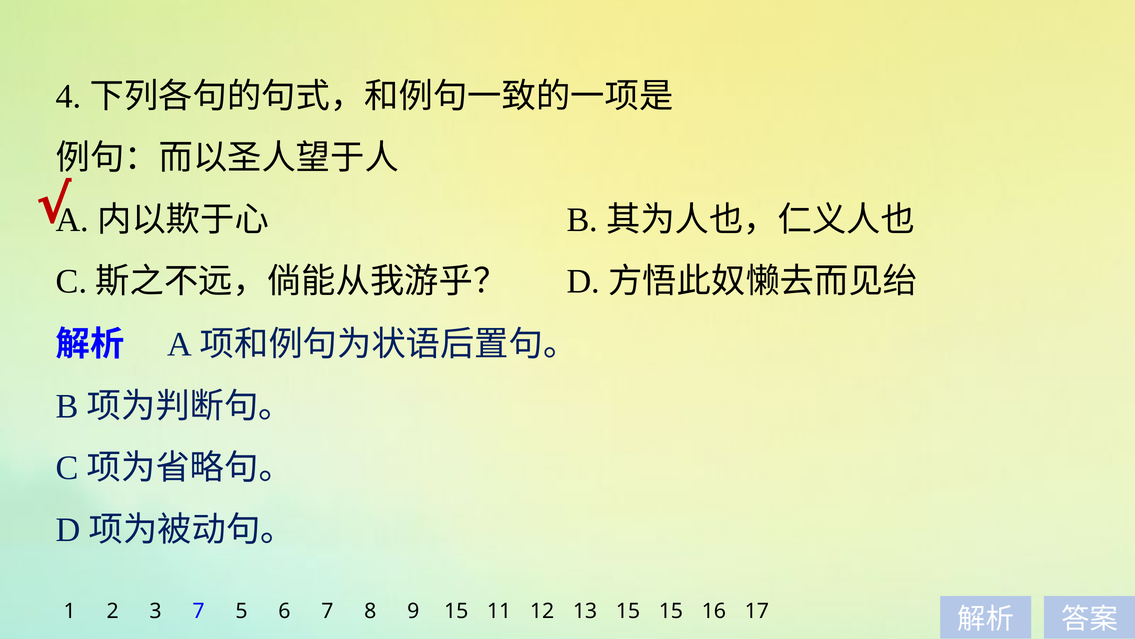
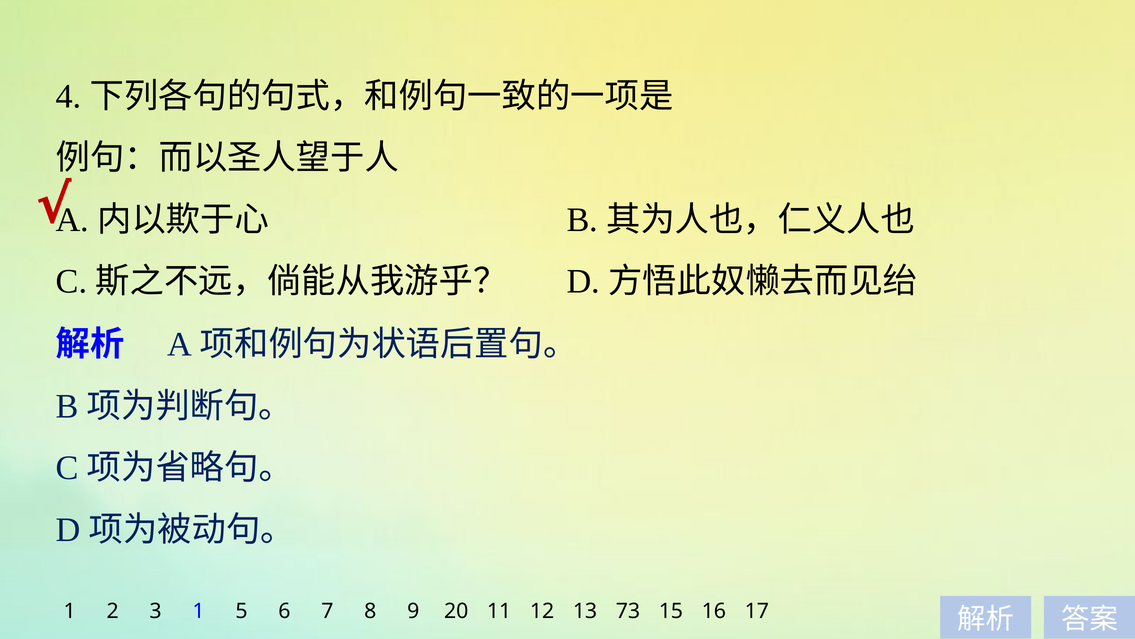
3 7: 7 -> 1 (199, 611)
9 15: 15 -> 20 (456, 611)
13 15: 15 -> 73 (628, 611)
